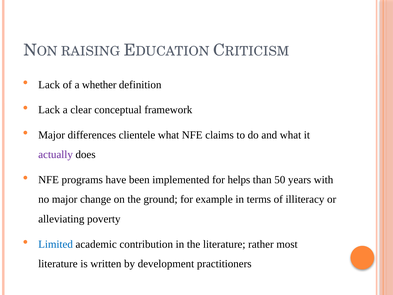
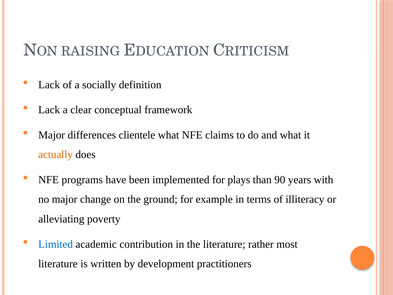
whether: whether -> socially (99, 85)
actually colour: purple -> orange (56, 154)
helps: helps -> plays (239, 180)
50: 50 -> 90 (280, 180)
